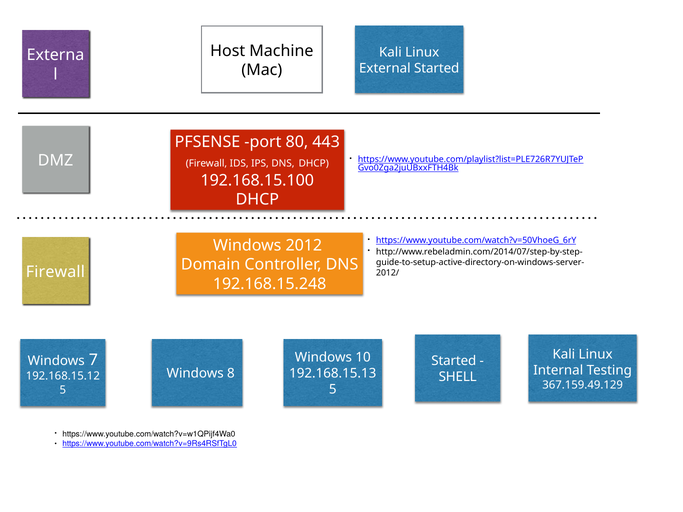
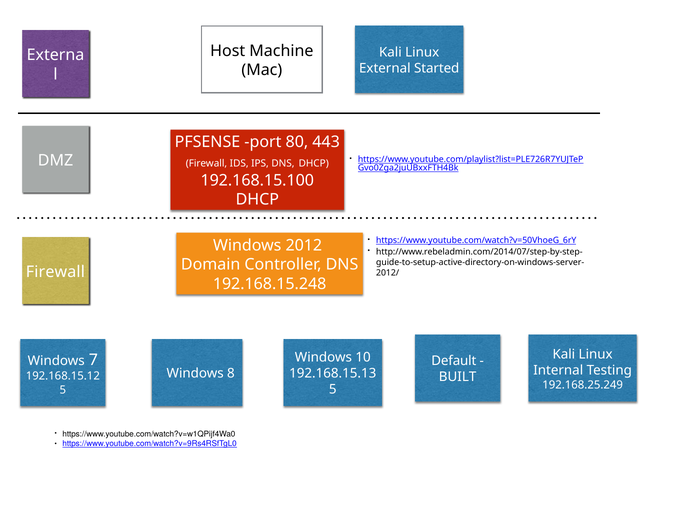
Started: Started -> Default (454, 361)
SHELL: SHELL -> BUILT (458, 377)
367.159.49.129: 367.159.49.129 -> 192.168.25.249 (583, 385)
